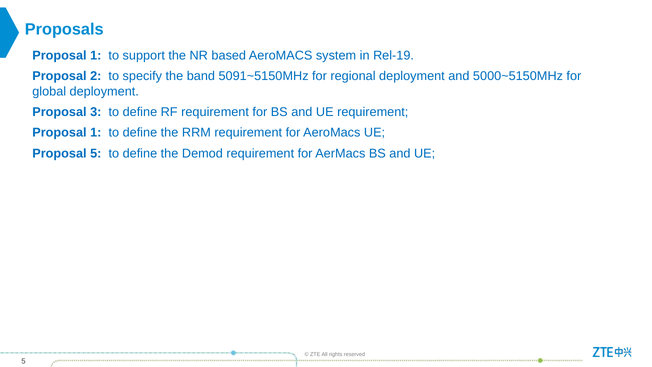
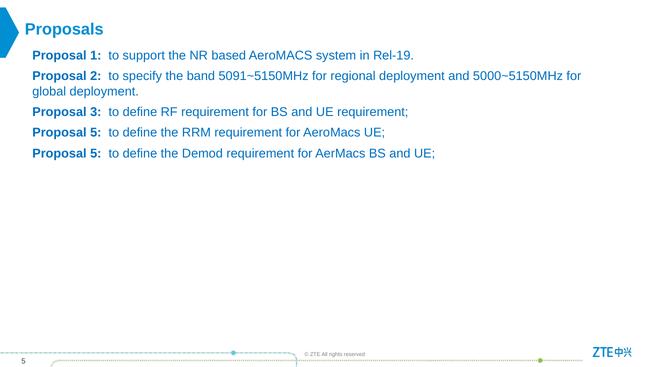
1: 1 -> 5 (96, 133)
